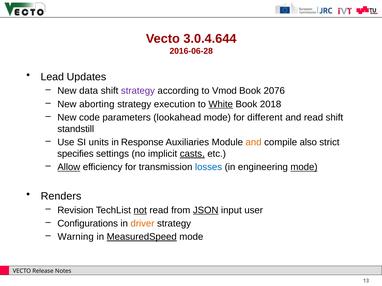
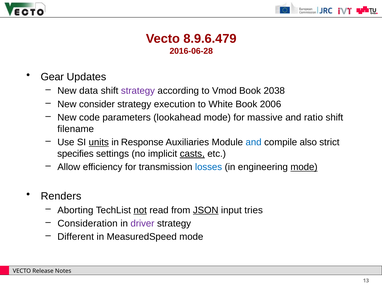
3.0.4.644: 3.0.4.644 -> 8.9.6.479 (210, 39)
Lead: Lead -> Gear (52, 77)
2076: 2076 -> 2038 (274, 91)
aborting: aborting -> consider (97, 104)
White underline: present -> none (221, 104)
2018: 2018 -> 2006 (271, 104)
different: different -> massive (265, 118)
and read: read -> ratio (313, 118)
standstill: standstill -> filename (76, 129)
units underline: none -> present (99, 143)
and colour: orange -> blue (254, 143)
Allow underline: present -> none (69, 167)
Revision: Revision -> Aborting (75, 210)
user: user -> tries (254, 210)
Configurations: Configurations -> Consideration (88, 224)
driver colour: orange -> purple (142, 224)
Warning: Warning -> Different (76, 237)
MeasuredSpeed underline: present -> none (142, 237)
